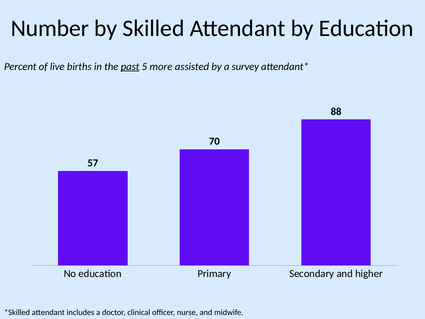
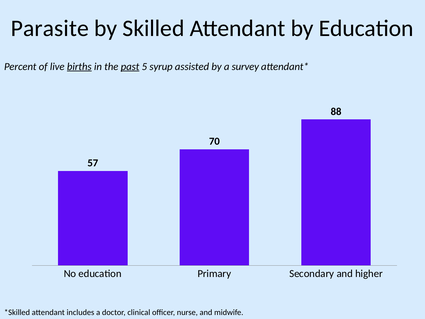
Number: Number -> Parasite (50, 28)
births underline: none -> present (79, 67)
more: more -> syrup (161, 67)
